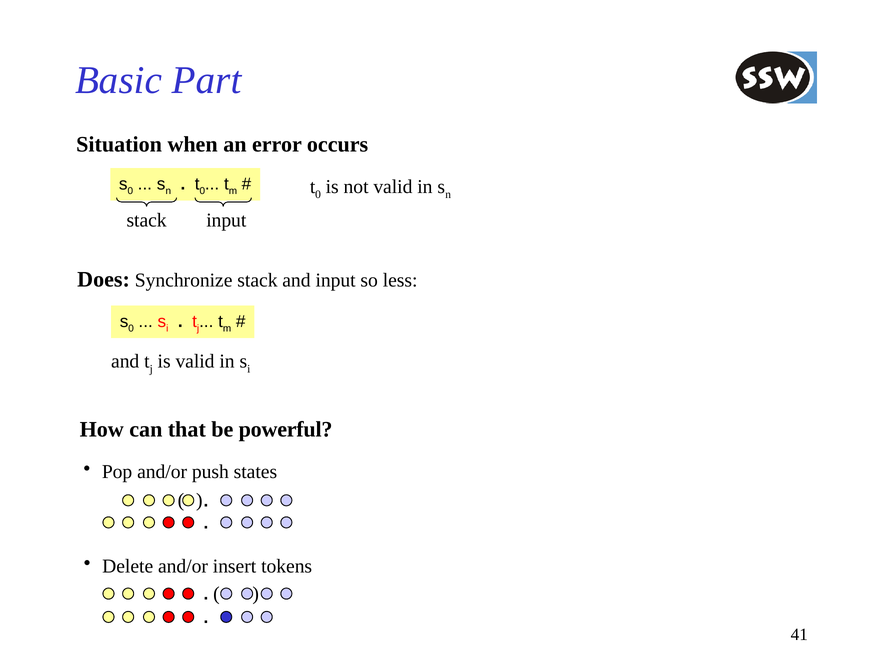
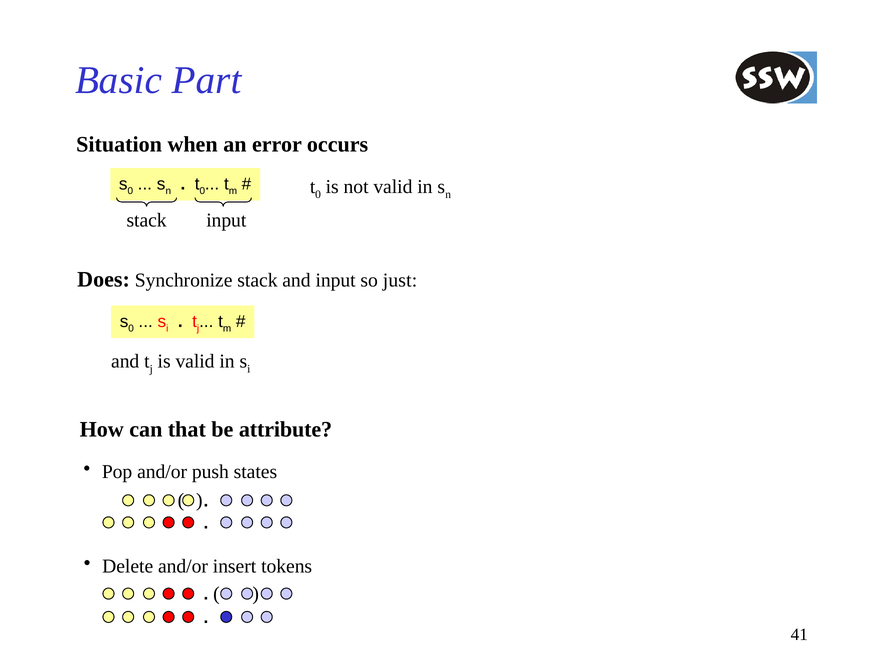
less: less -> just (400, 280)
powerful: powerful -> attribute (286, 429)
